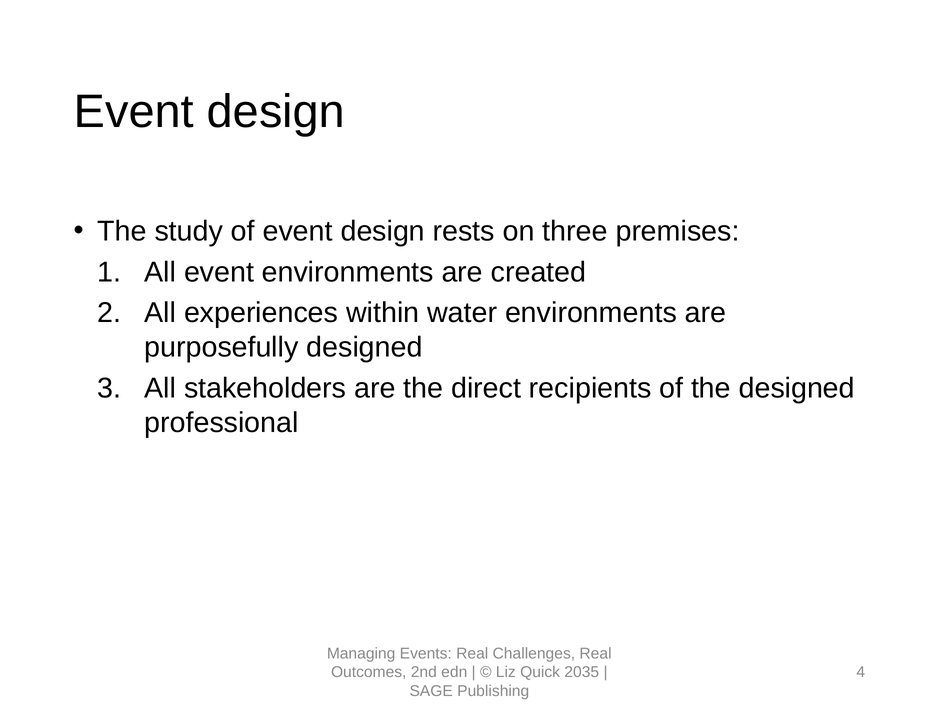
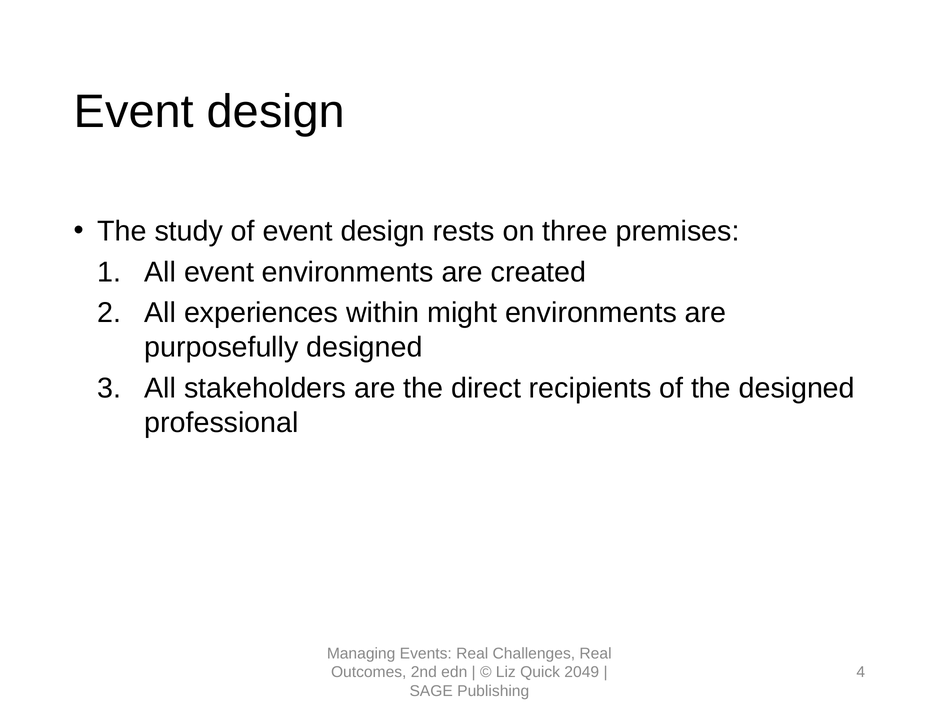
water: water -> might (462, 313)
2035: 2035 -> 2049 (582, 673)
